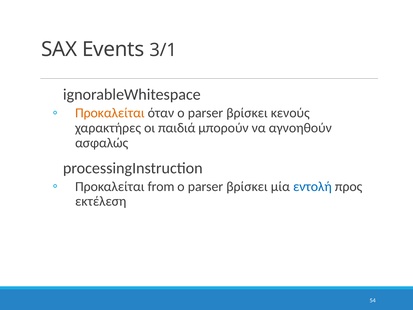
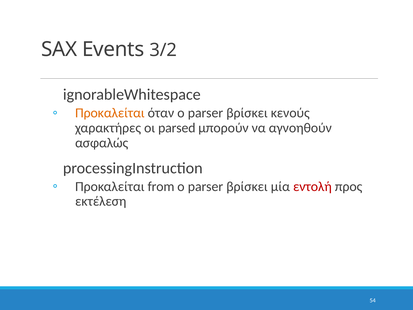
3/1: 3/1 -> 3/2 (163, 50)
παιδιά: παιδιά -> parsed (177, 128)
εντολή colour: blue -> red (312, 186)
